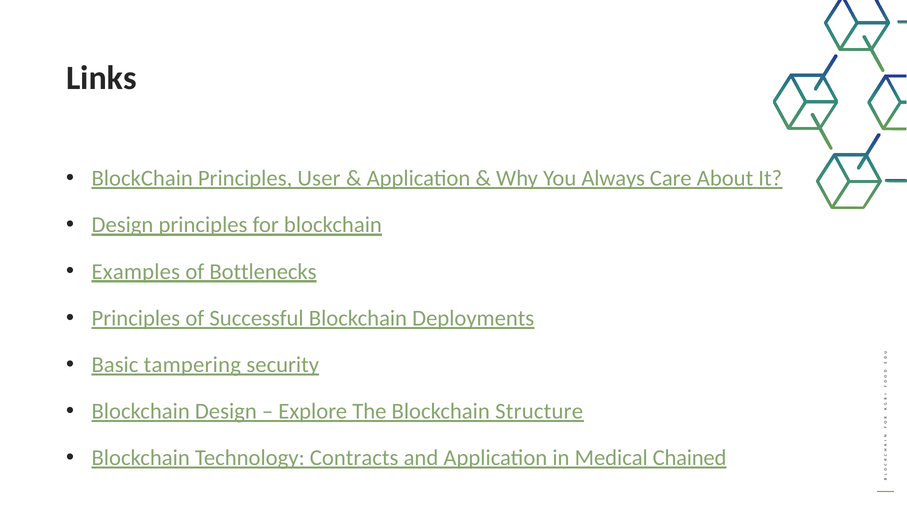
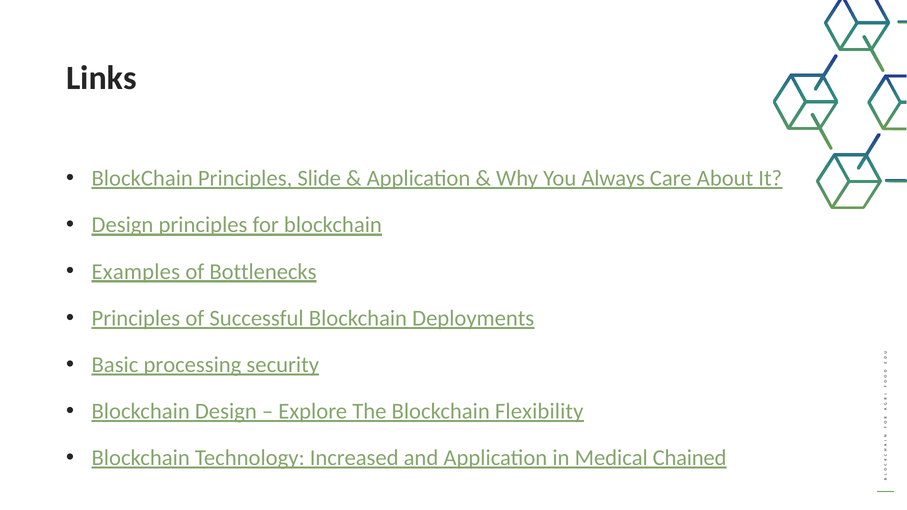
User: User -> Slide (319, 178)
tampering: tampering -> processing (192, 365)
Structure: Structure -> Flexibility (539, 411)
Contracts: Contracts -> Increased (354, 458)
